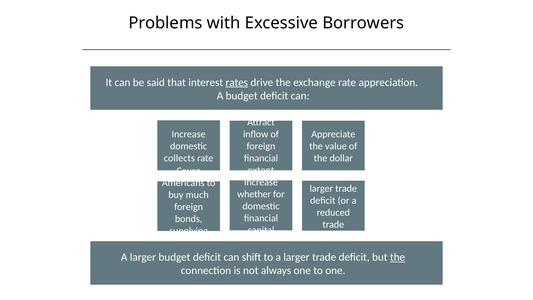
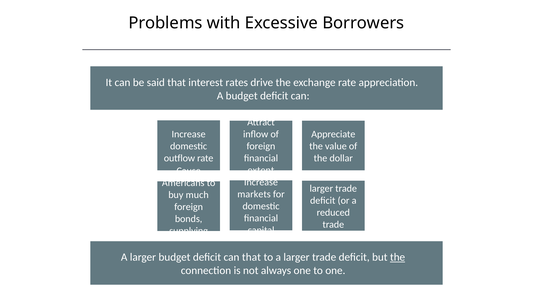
rates underline: present -> none (237, 82)
collects: collects -> outflow (179, 158)
whether: whether -> markets (254, 194)
can shift: shift -> that (251, 257)
